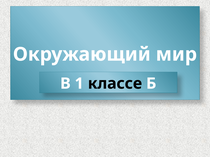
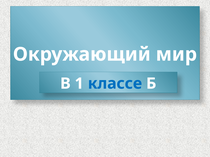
классе colour: black -> blue (115, 84)
